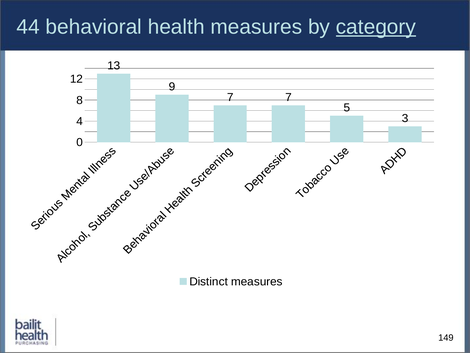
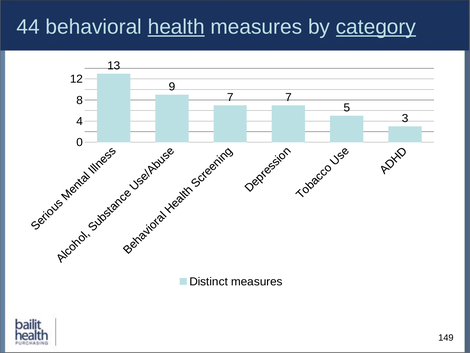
health underline: none -> present (176, 27)
